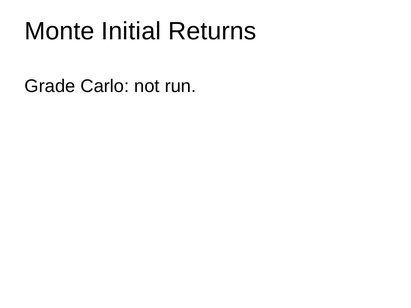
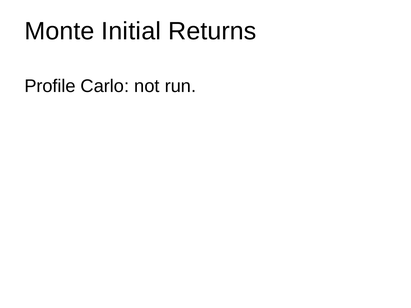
Grade: Grade -> Profile (50, 86)
